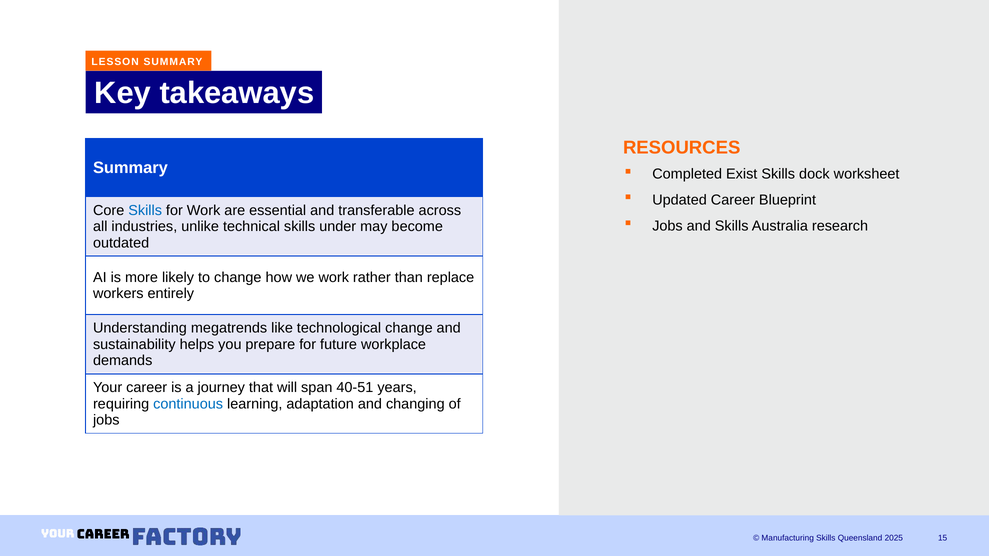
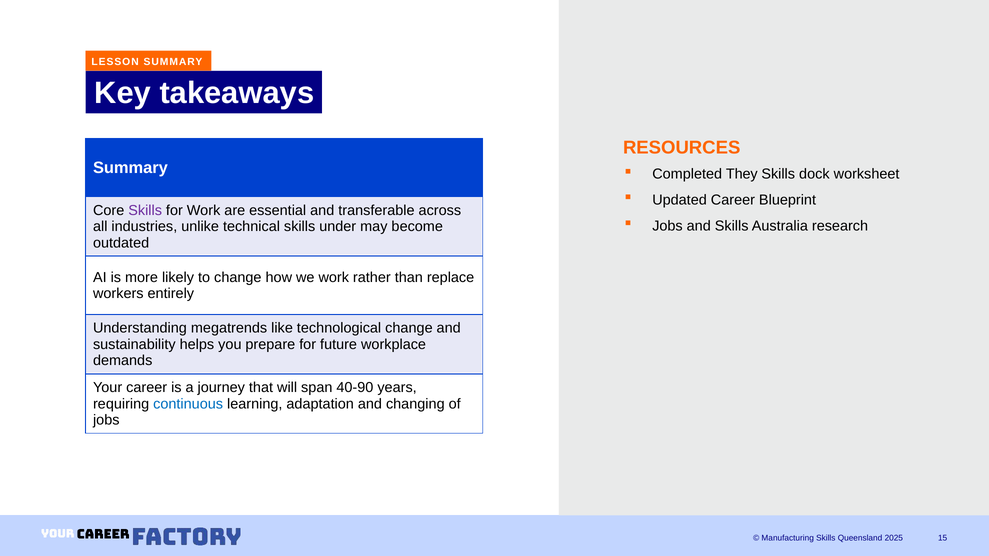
Exist: Exist -> They (742, 174)
Skills colour: blue -> purple (145, 211)
40-51: 40-51 -> 40-90 (355, 388)
